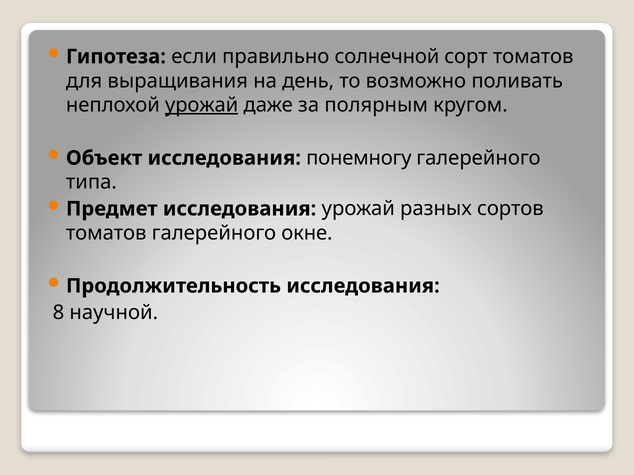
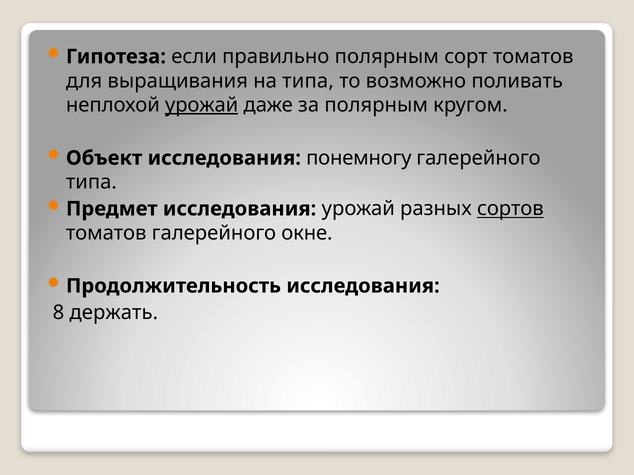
правильно солнечной: солнечной -> полярным (387, 57)
на день: день -> типа (308, 81)
сортов underline: none -> present (510, 209)
научной: научной -> держать (114, 313)
